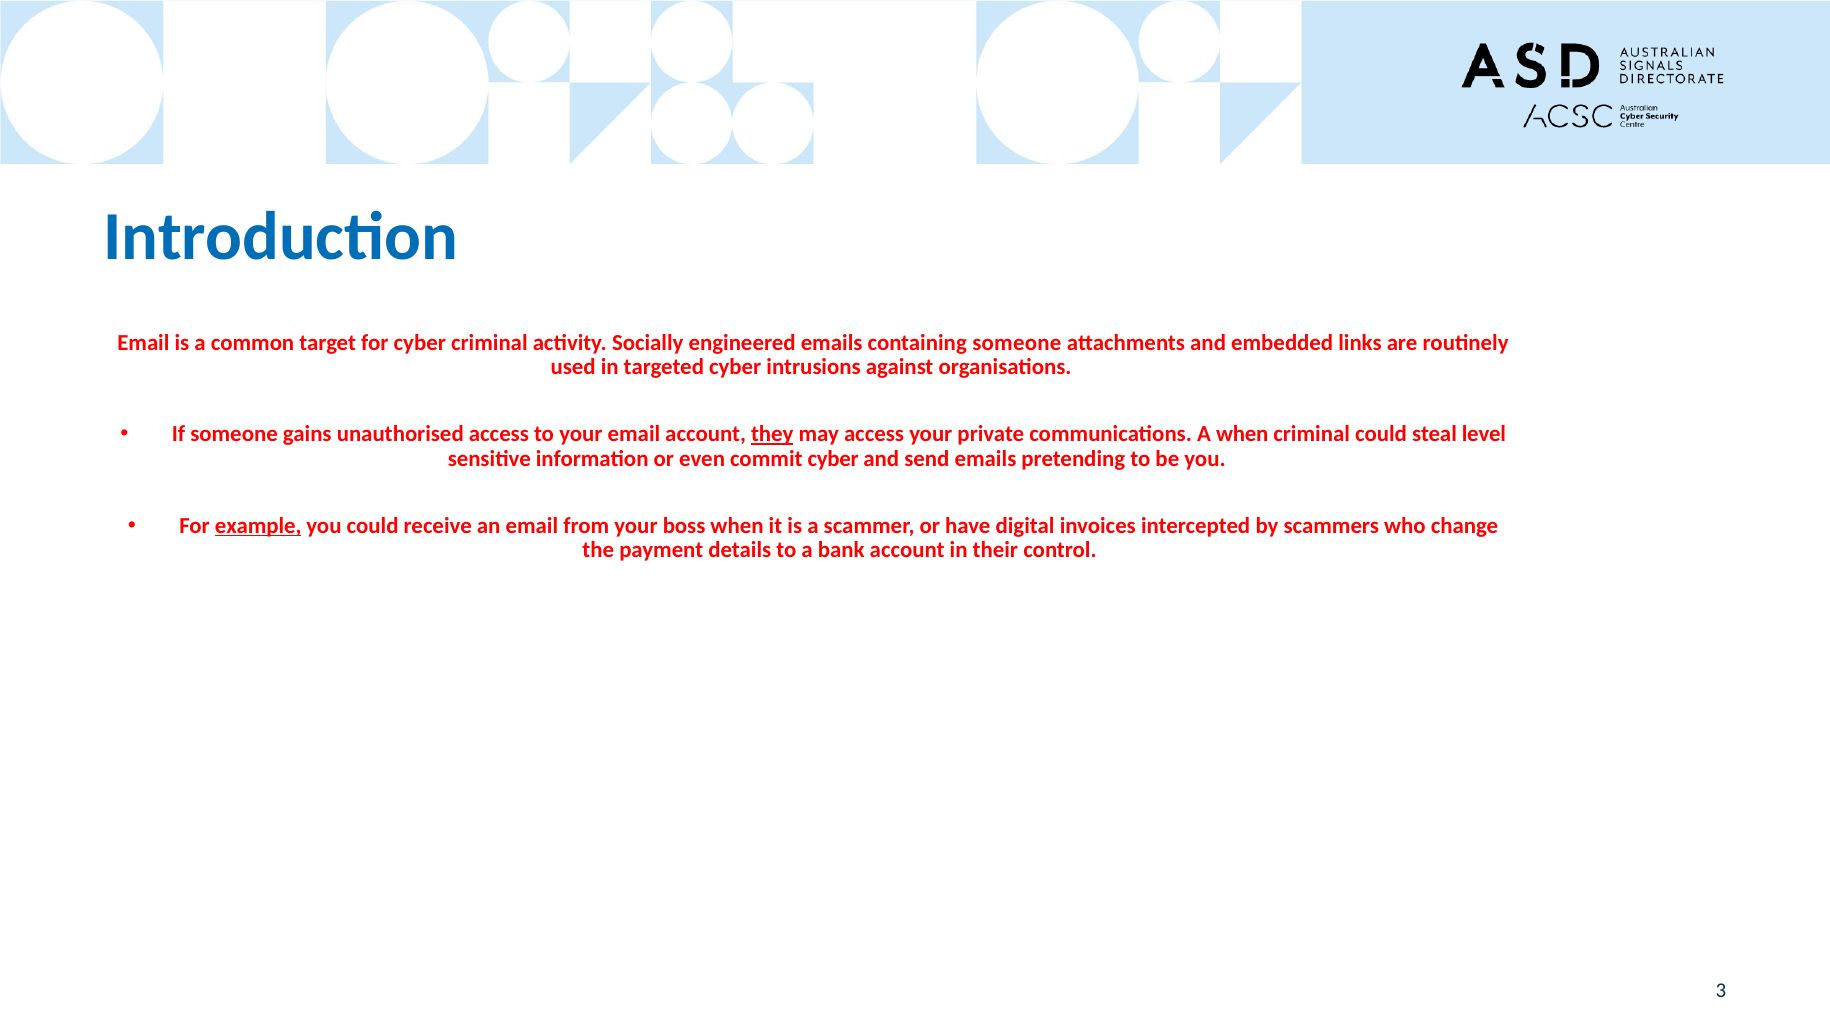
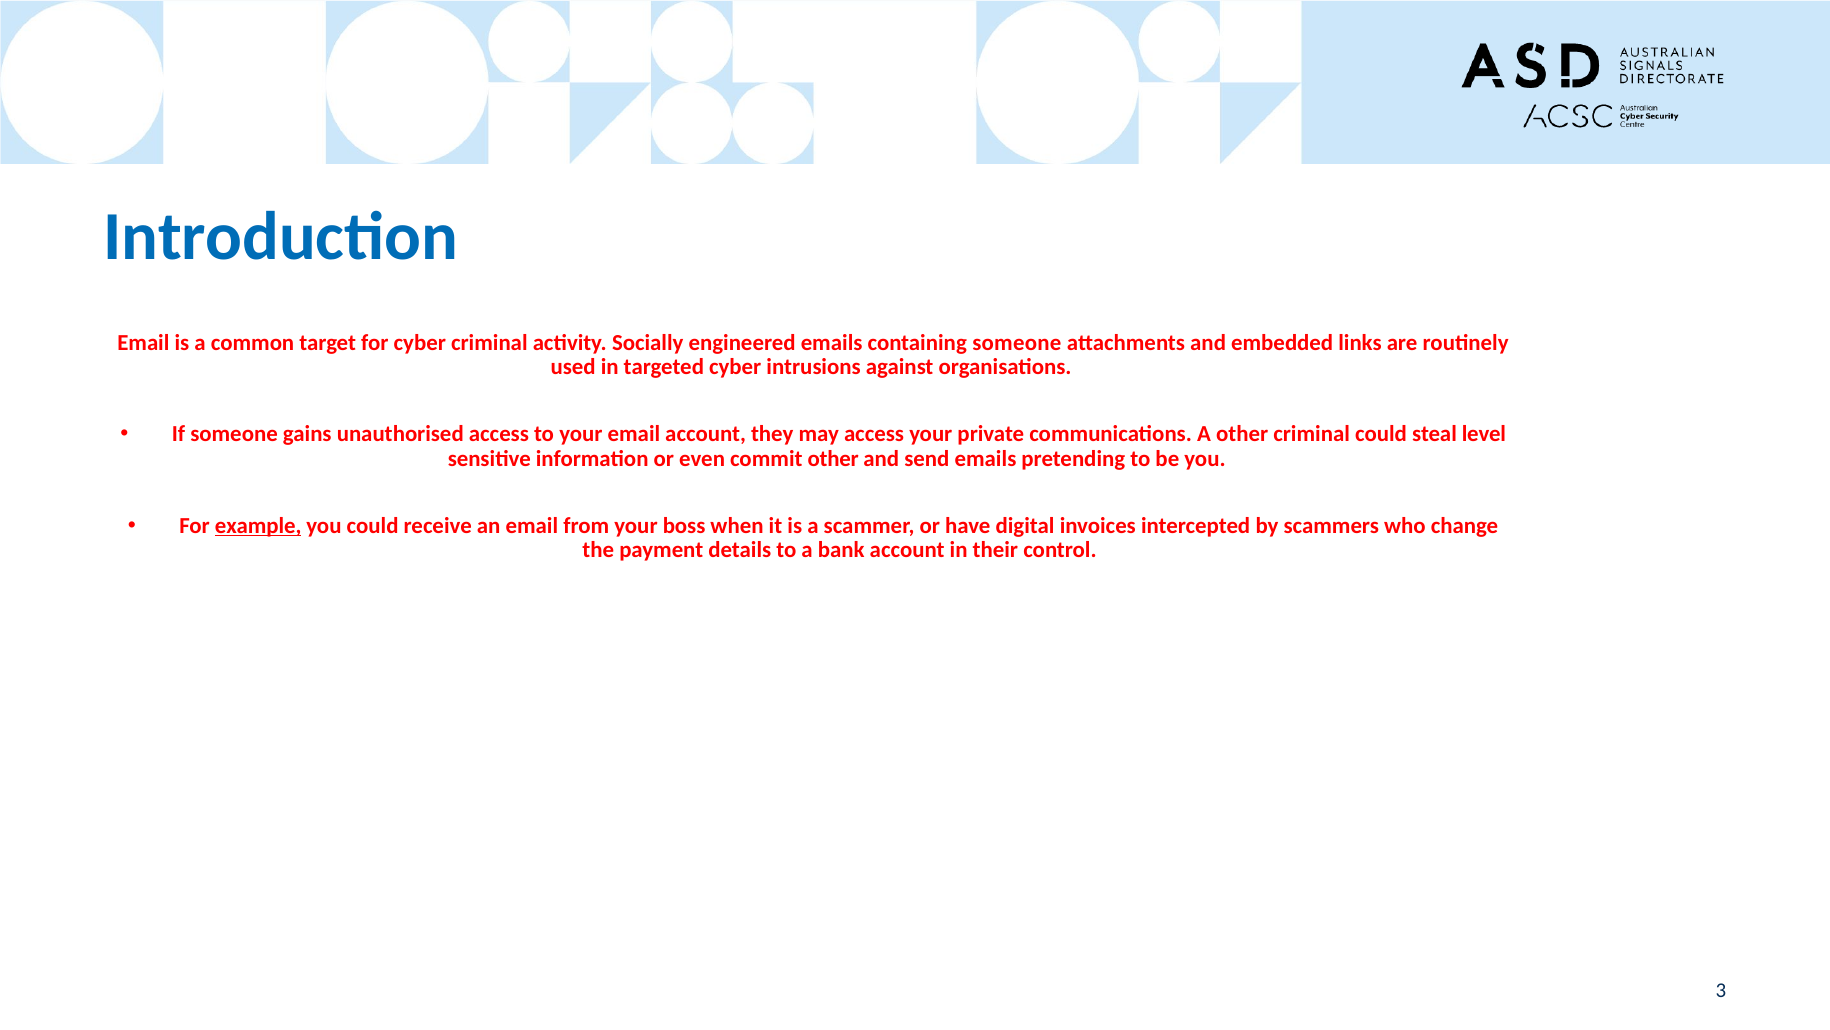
they underline: present -> none (772, 434)
A when: when -> other (1242, 434)
commit cyber: cyber -> other (833, 459)
